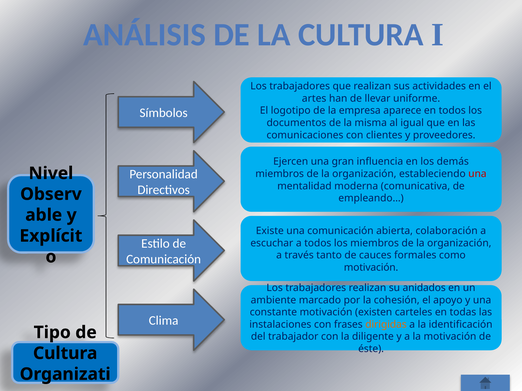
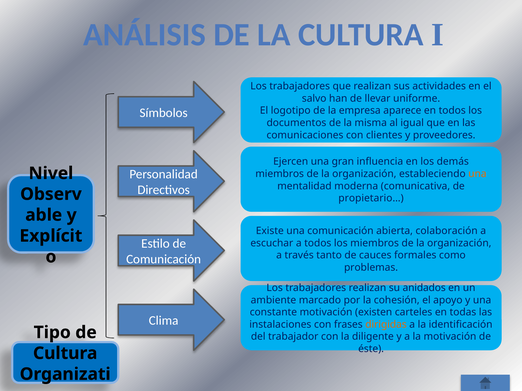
artes: artes -> salvo (314, 99)
una colour: red -> orange (477, 174)
empleando…: empleando… -> propietario… (371, 198)
motivación: motivación -> problemas (371, 268)
